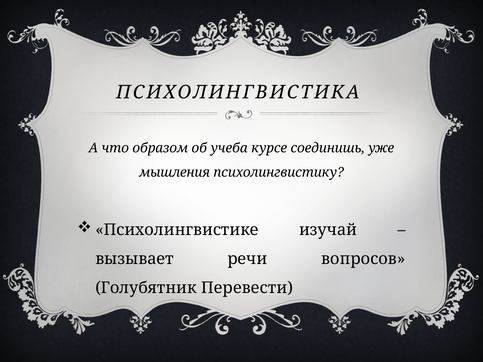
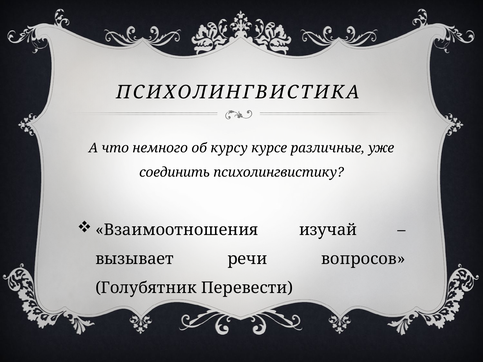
образом: образом -> немного (160, 148)
учеба: учеба -> курсу (229, 148)
соединишь: соединишь -> различные (328, 148)
мышления: мышления -> соединить (175, 172)
Психолингвистике: Психолингвистике -> Взаимоотношения (177, 230)
